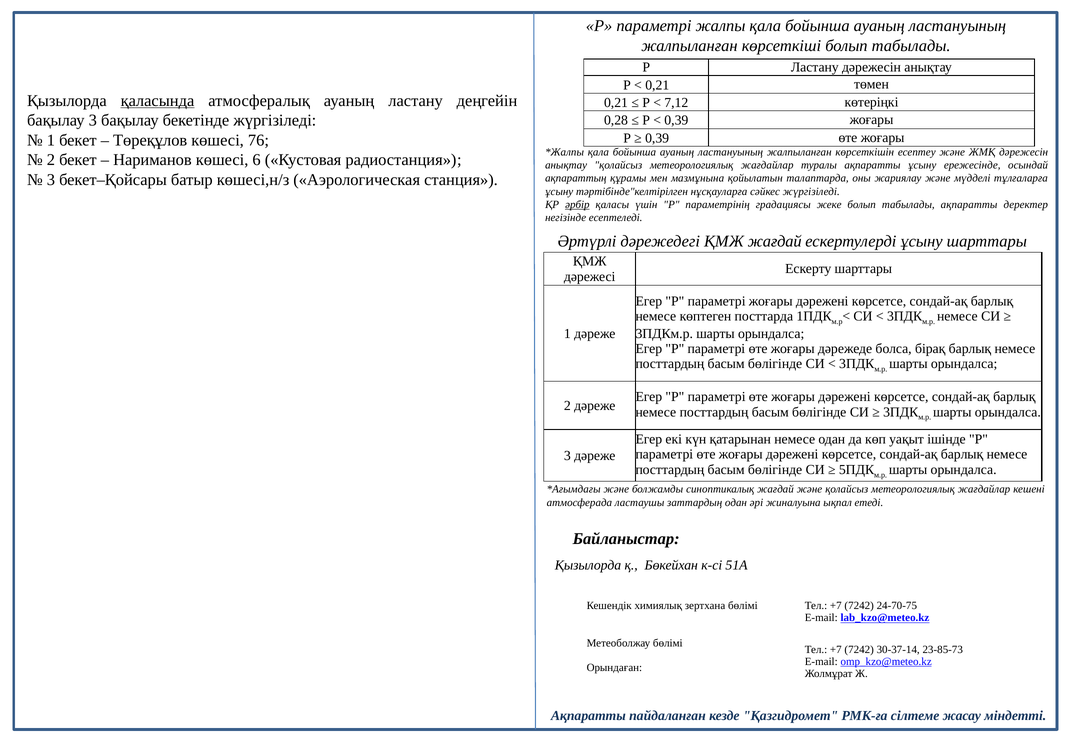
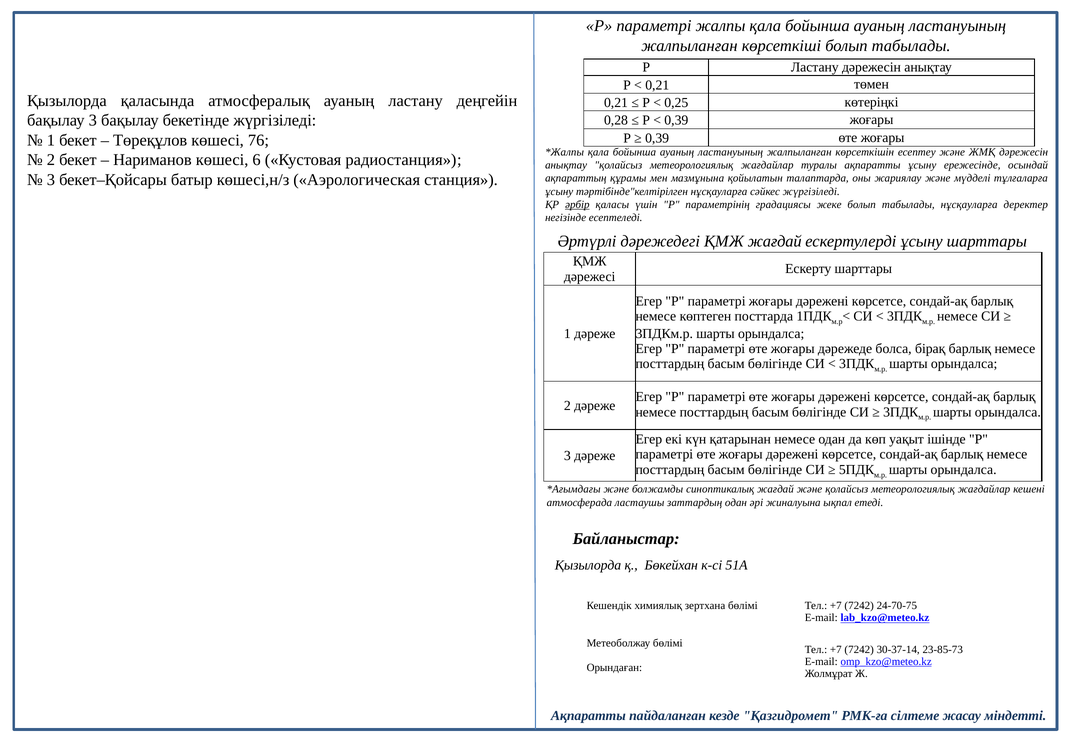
қаласында underline: present -> none (158, 101)
7,12: 7,12 -> 0,25 (676, 103)
табылады ақпаратты: ақпаратты -> нұсқауларға (969, 204)
